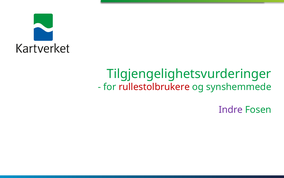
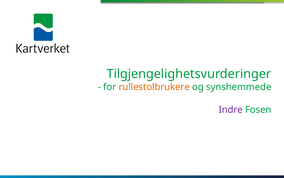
rullestolbrukere colour: red -> orange (154, 87)
